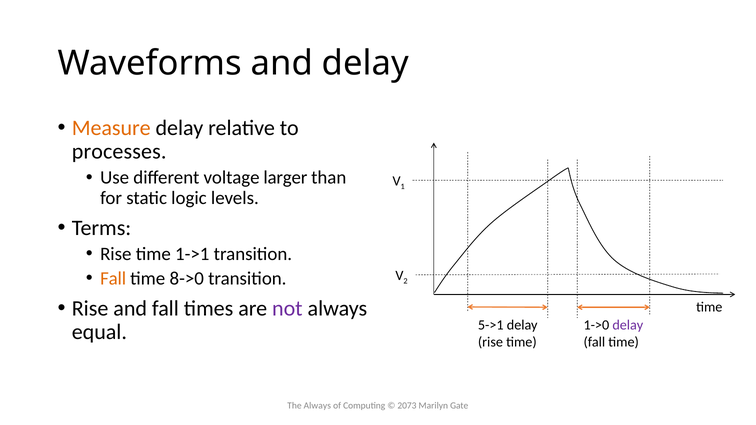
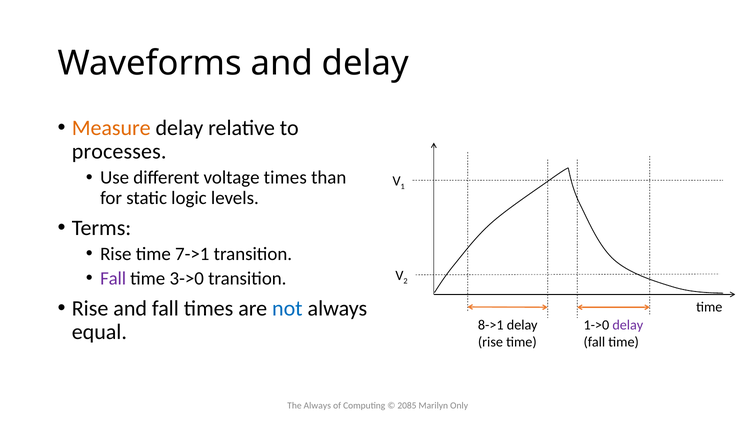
voltage larger: larger -> times (285, 178)
1->1: 1->1 -> 7->1 (192, 254)
Fall colour: orange -> purple (113, 278)
8->0: 8->0 -> 3->0 (187, 278)
not colour: purple -> blue (287, 308)
5->1: 5->1 -> 8->1 (491, 325)
2073: 2073 -> 2085 (407, 406)
Gate: Gate -> Only (459, 406)
